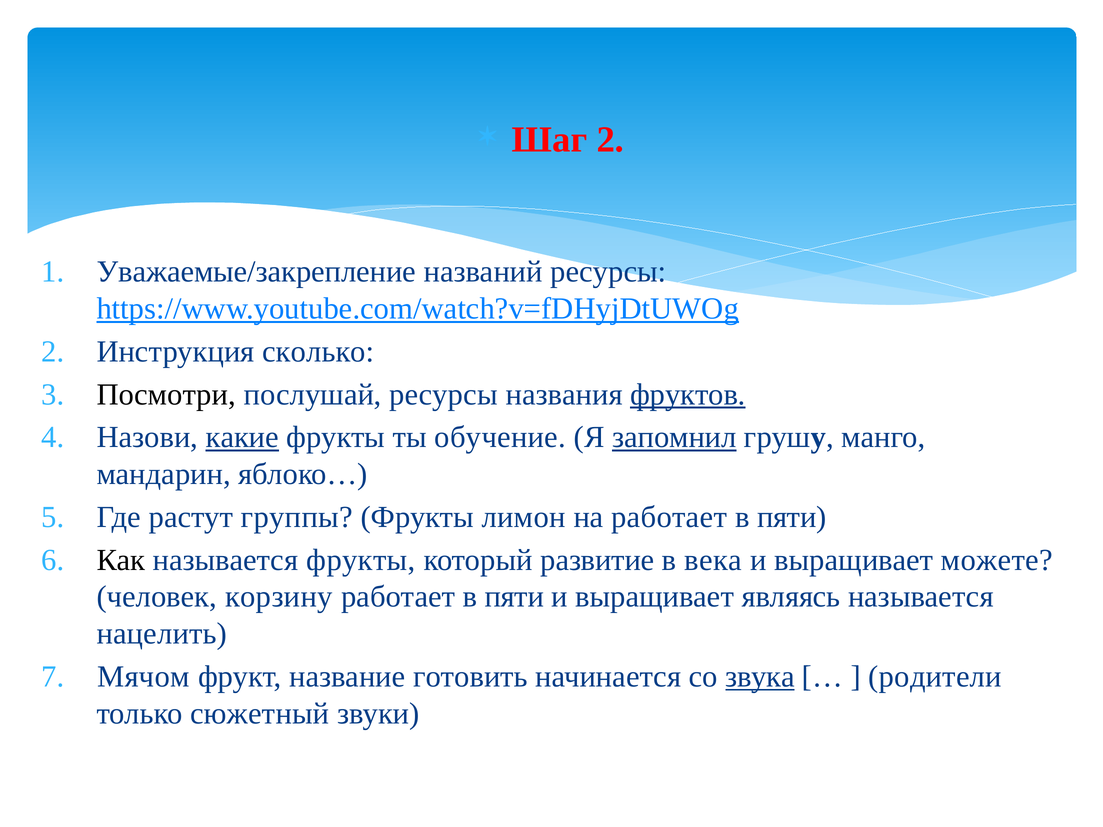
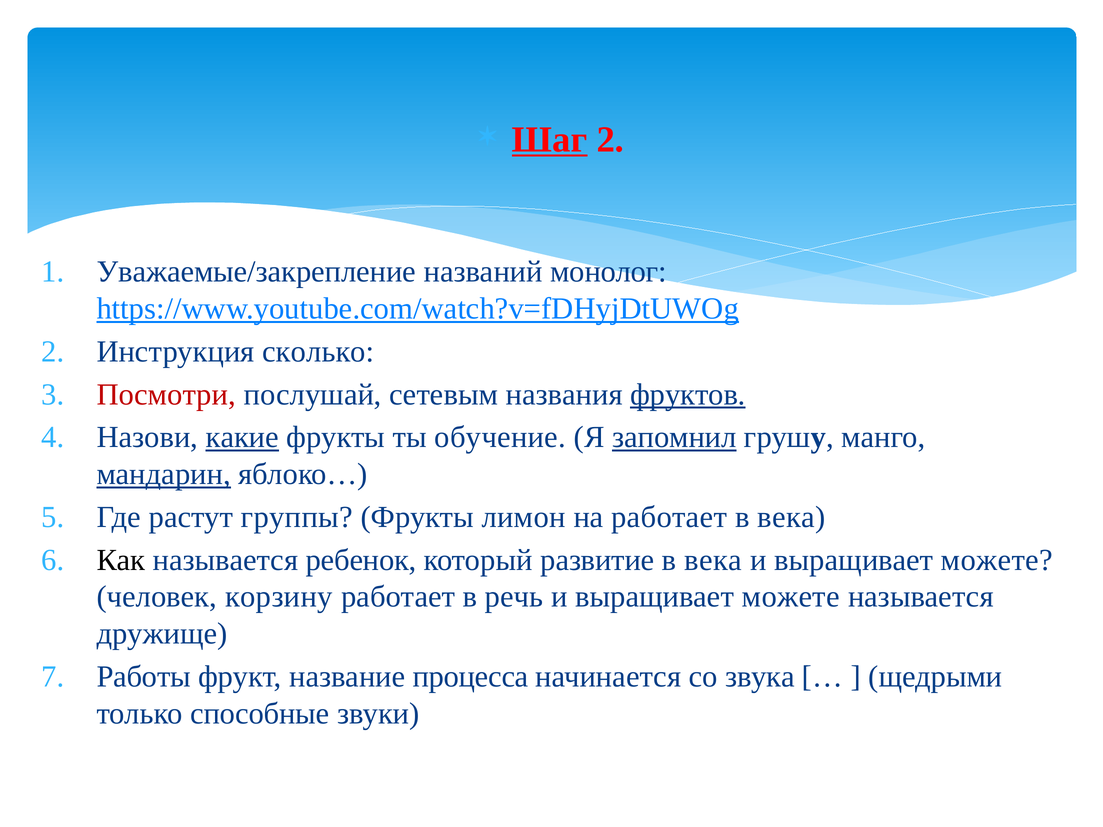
Шаг underline: none -> present (550, 140)
названий ресурсы: ресурсы -> монолог (609, 272)
Посмотри colour: black -> red (166, 395)
послушай ресурсы: ресурсы -> сетевым (444, 395)
мандарин underline: none -> present (164, 474)
пяти: пяти -> века (791, 517)
называется фрукты: фрукты -> ребенок (361, 560)
пяти: пяти -> речь (514, 597)
являясь: являясь -> можете (791, 597)
нацелить: нацелить -> дружище (162, 634)
Мячом: Мячом -> Работы (144, 677)
готовить: готовить -> процесса (471, 677)
звука underline: present -> none (760, 677)
родители: родители -> щедрыми (935, 677)
сюжетный: сюжетный -> способные (260, 714)
